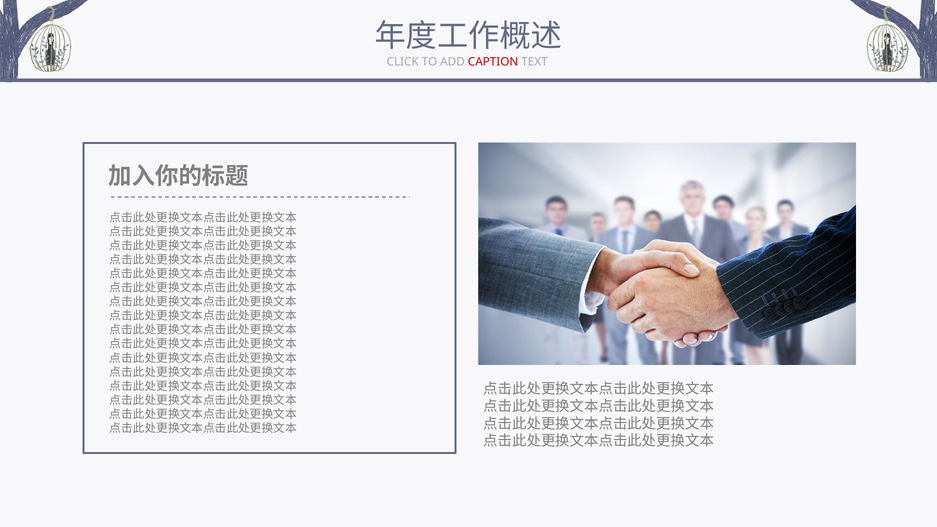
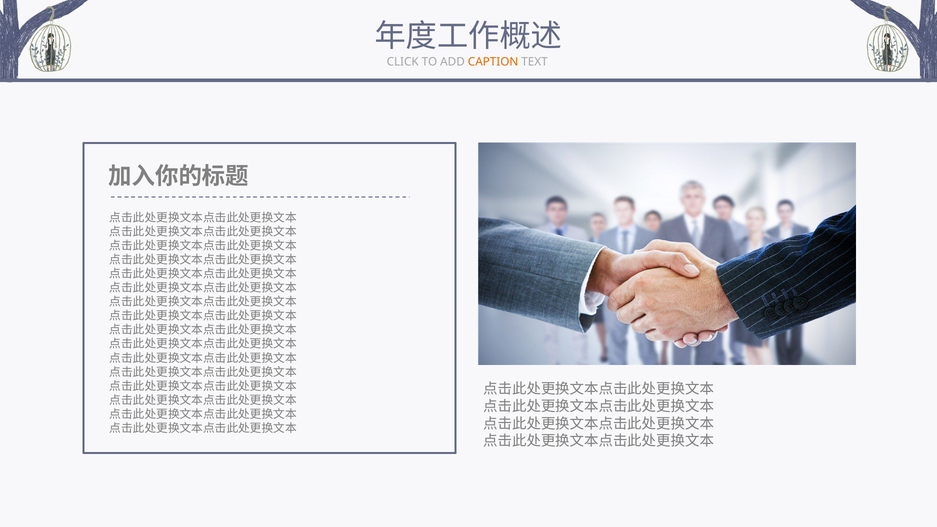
CAPTION colour: red -> orange (493, 62)
